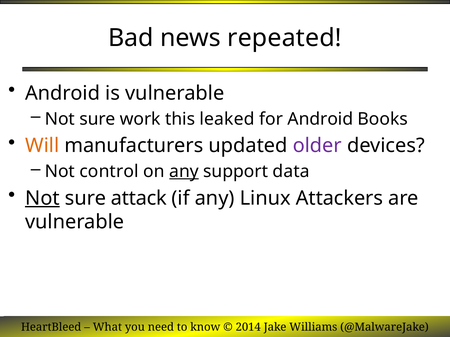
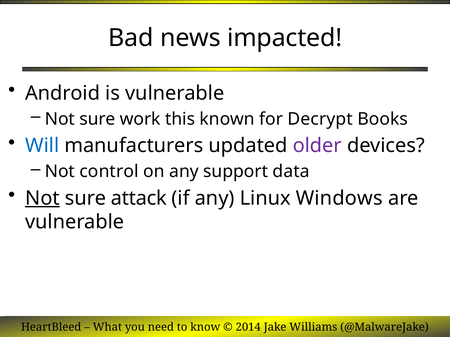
repeated: repeated -> impacted (285, 38)
leaked: leaked -> known (227, 119)
for Android: Android -> Decrypt (320, 119)
Will colour: orange -> blue (42, 146)
any underline: present -> none (184, 172)
Attackers: Attackers -> Windows (339, 198)
